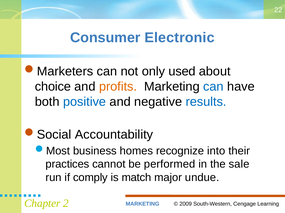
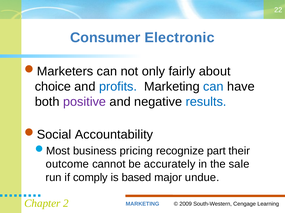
used: used -> fairly (182, 72)
profits colour: orange -> blue (118, 87)
positive colour: blue -> purple (85, 102)
homes: homes -> pricing (136, 151)
into: into -> part (216, 151)
practices: practices -> outcome (67, 165)
performed: performed -> accurately (170, 165)
match: match -> based (136, 178)
